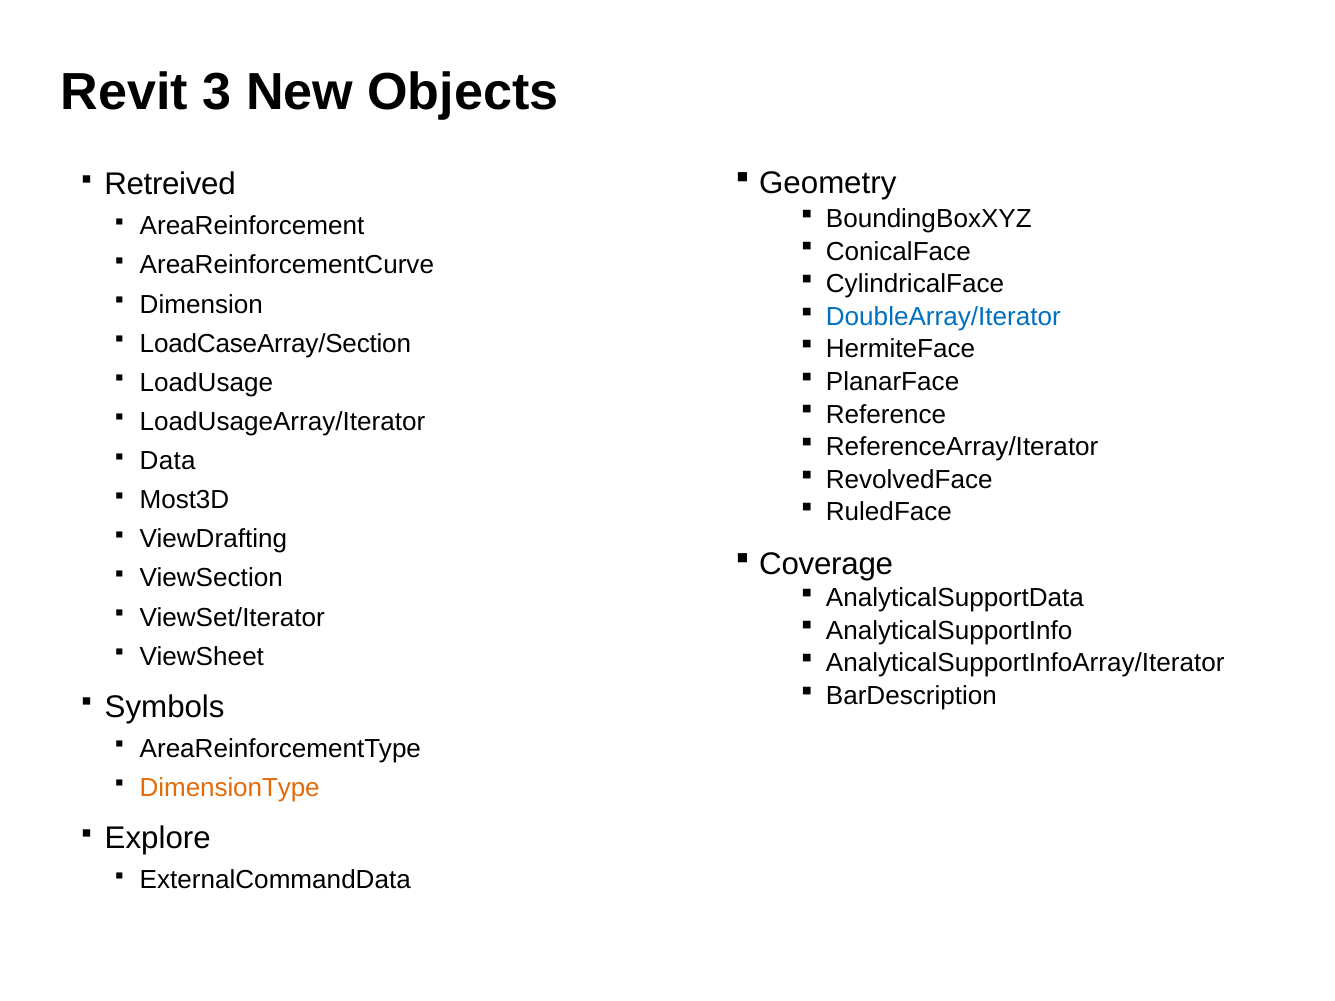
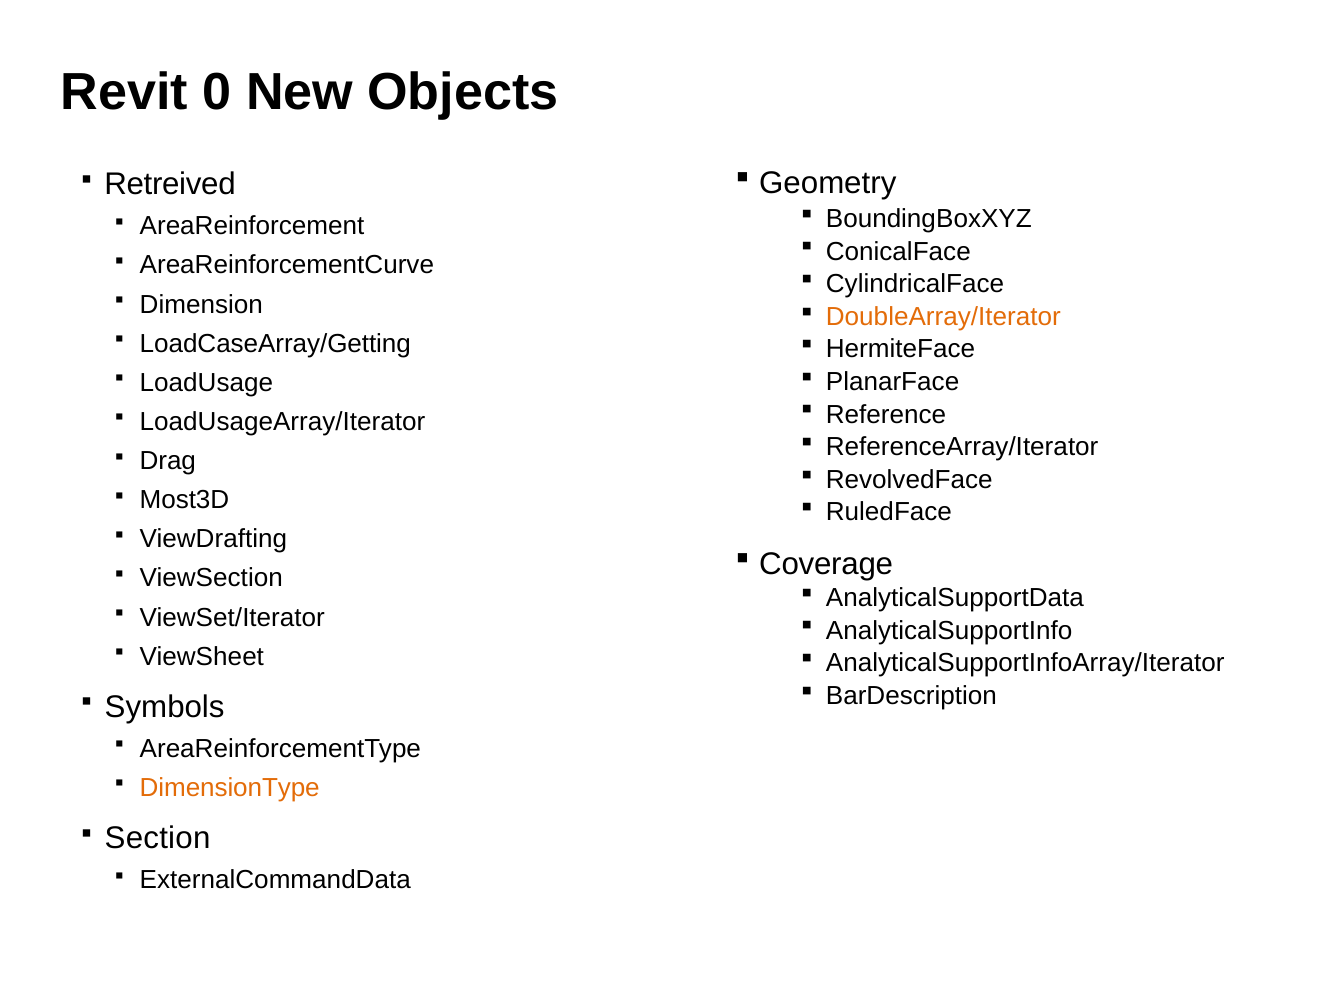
3: 3 -> 0 (217, 93)
DoubleArray/Iterator colour: blue -> orange (943, 317)
LoadCaseArray/Section: LoadCaseArray/Section -> LoadCaseArray/Getting (275, 344)
Data: Data -> Drag (168, 461)
Explore: Explore -> Section (158, 838)
